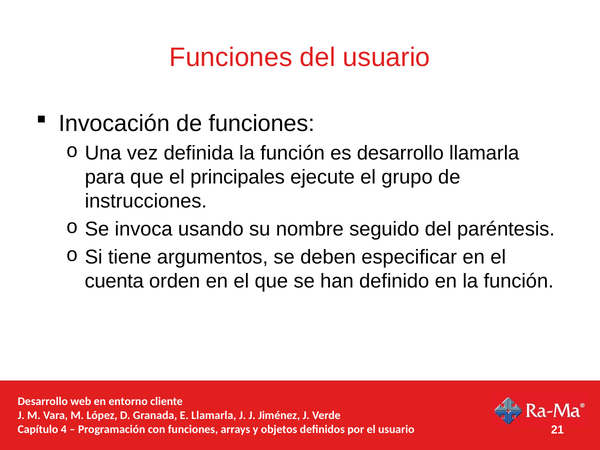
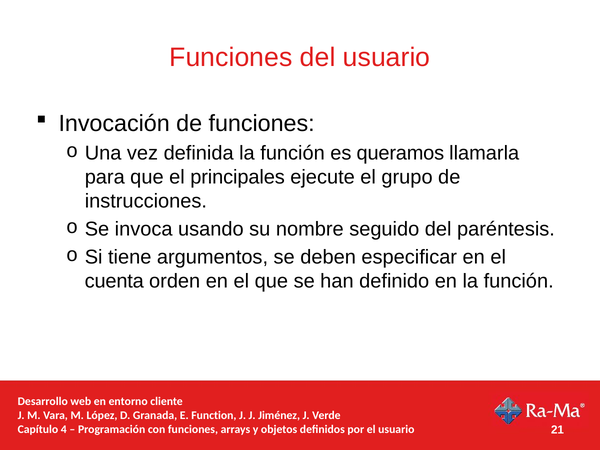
es desarrollo: desarrollo -> queramos (400, 153)
E Llamarla: Llamarla -> Function (214, 415)
